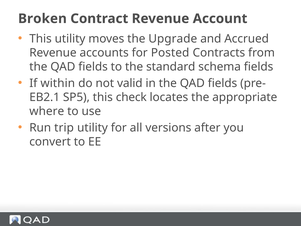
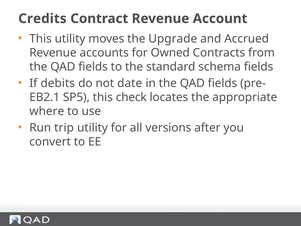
Broken: Broken -> Credits (42, 19)
Posted: Posted -> Owned (170, 53)
within: within -> debits (58, 83)
valid: valid -> date (130, 83)
